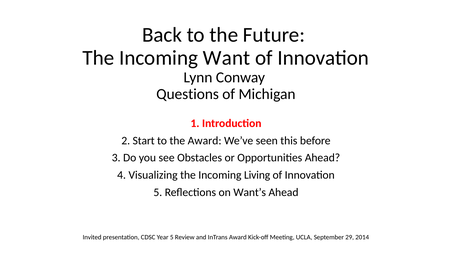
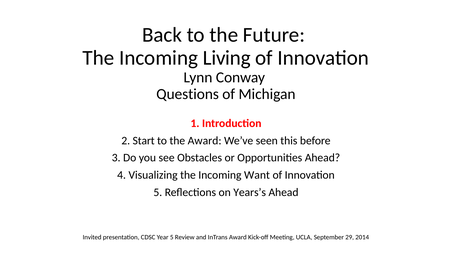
Want: Want -> Living (227, 58)
Living: Living -> Want (257, 175)
Want’s: Want’s -> Years’s (250, 192)
